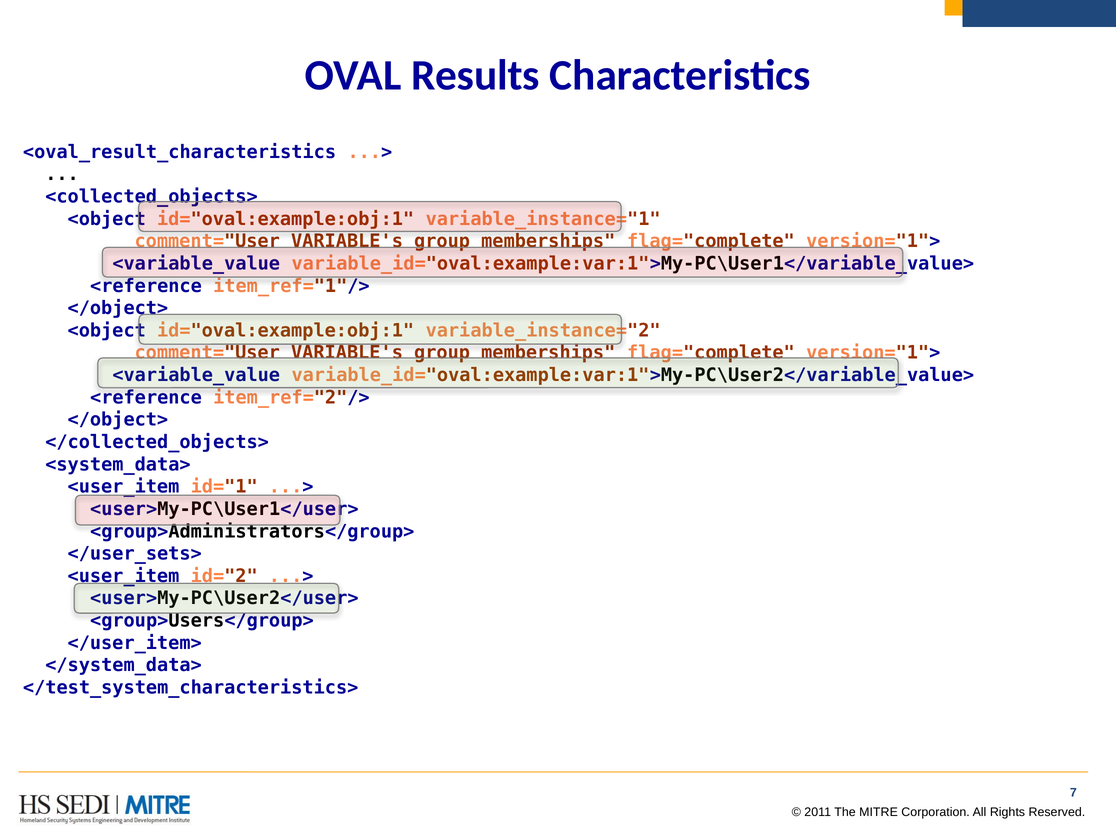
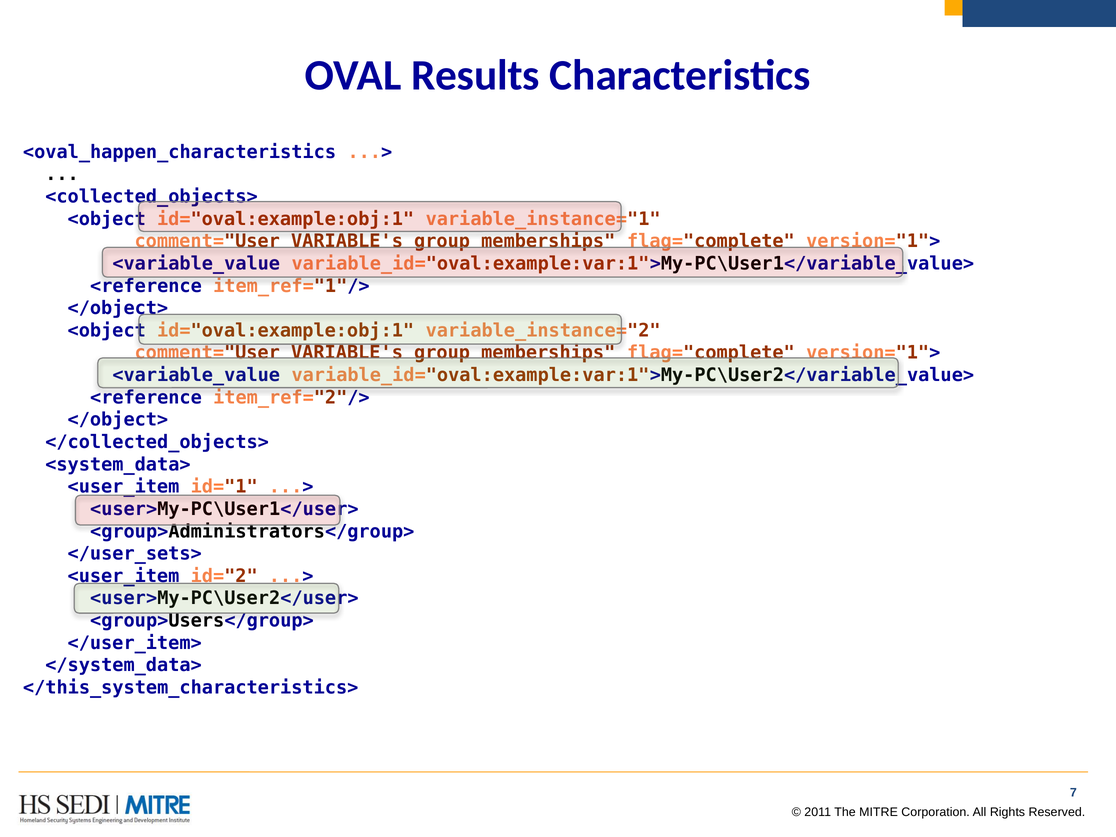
<oval_result_characteristics: <oval_result_characteristics -> <oval_happen_characteristics (180, 152)
</test_system_characteristics>: </test_system_characteristics> -> </this_system_characteristics> (191, 688)
